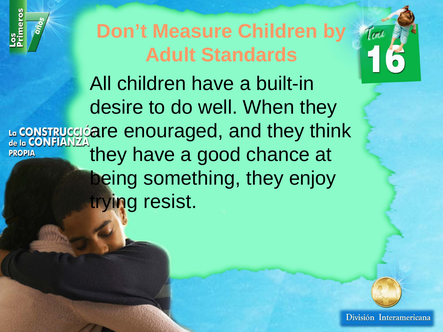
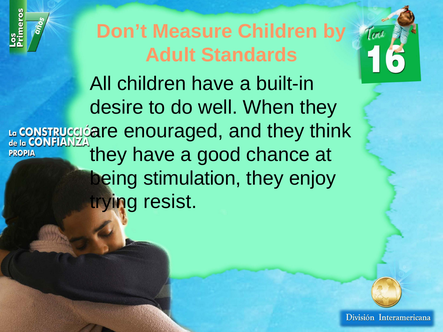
something: something -> stimulation (192, 178)
